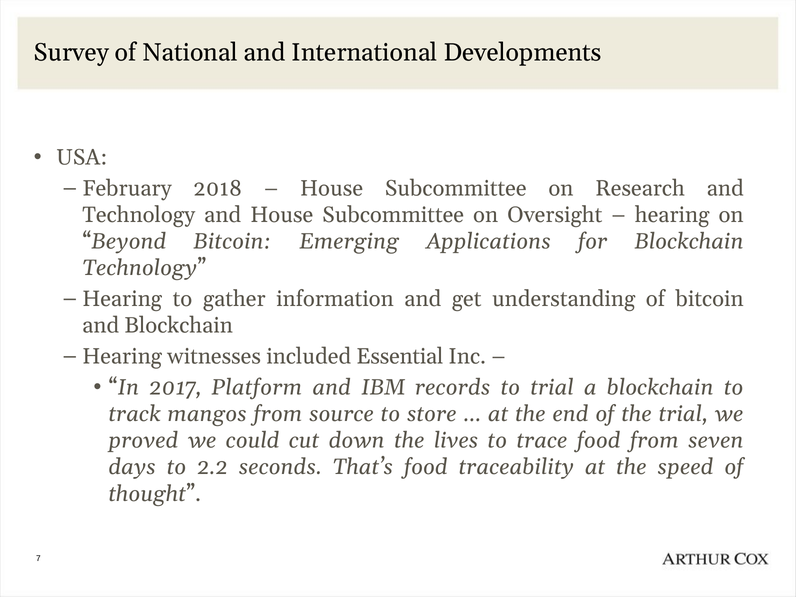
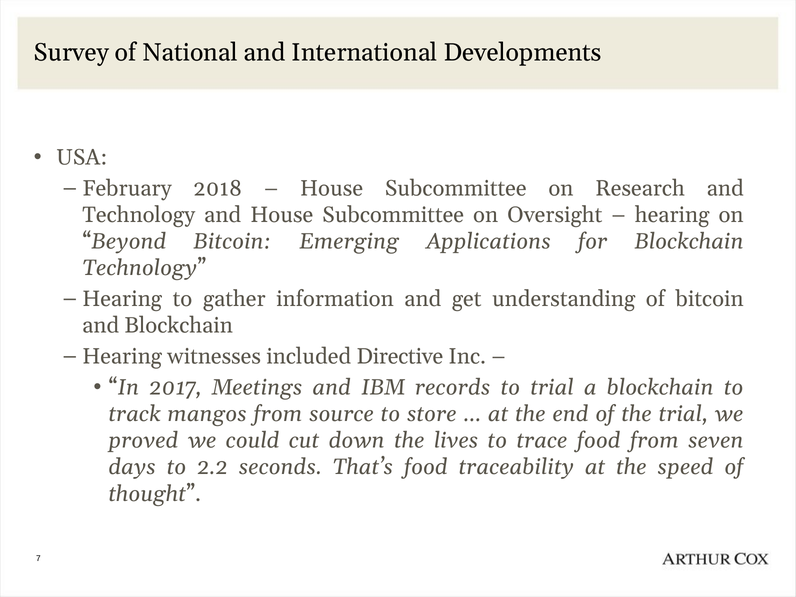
Essential: Essential -> Directive (400, 357)
Platform: Platform -> Meetings (257, 388)
